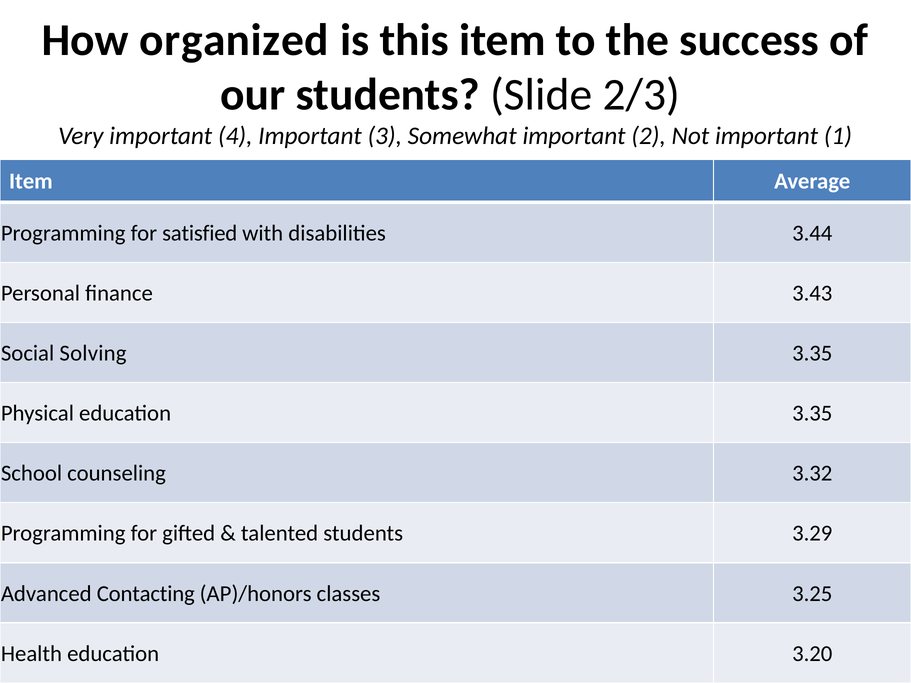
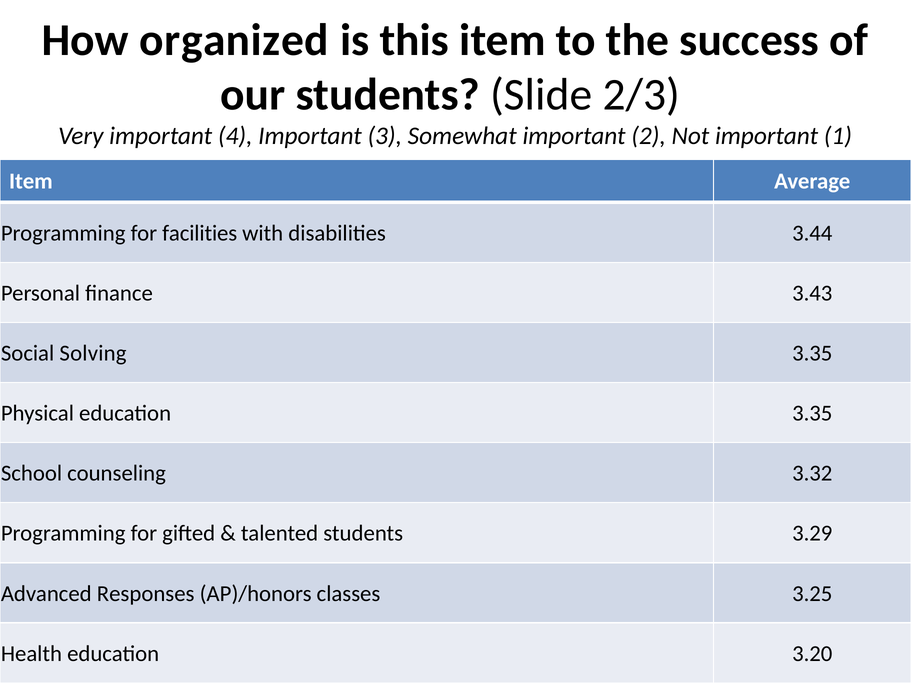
satisfied: satisfied -> facilities (200, 233)
Contacting: Contacting -> Responses (146, 594)
